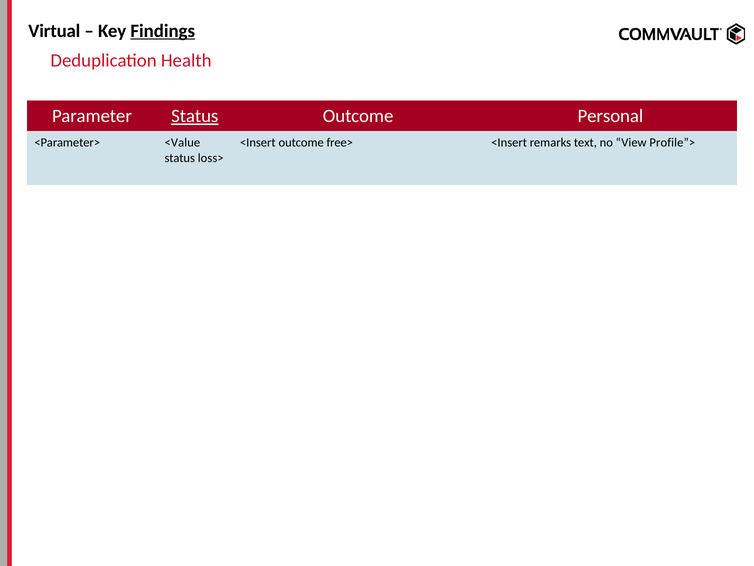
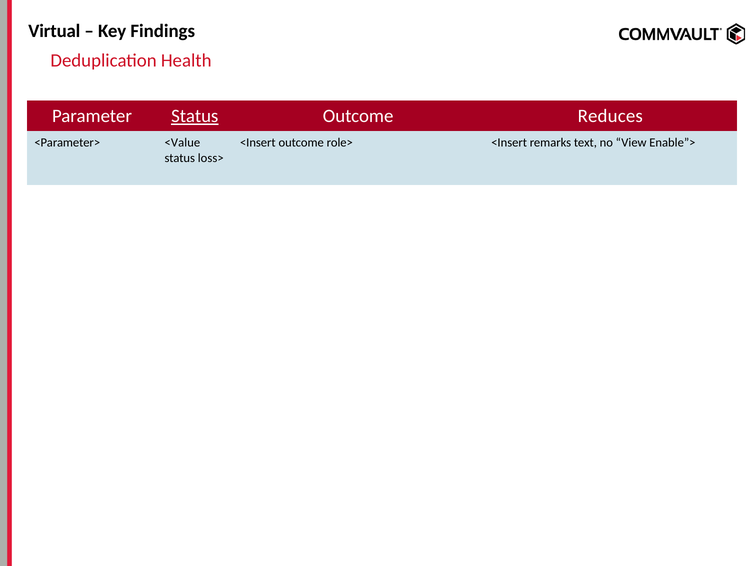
Findings underline: present -> none (163, 31)
Personal: Personal -> Reduces (610, 116)
free>: free> -> role> (340, 143)
Profile”>: Profile”> -> Enable”> (672, 143)
